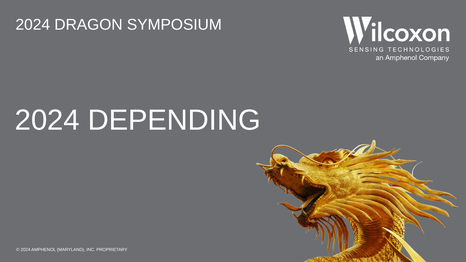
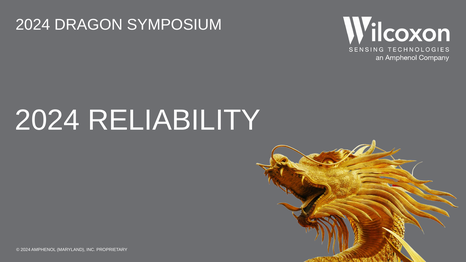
DEPENDING: DEPENDING -> RELIABILITY (174, 120)
